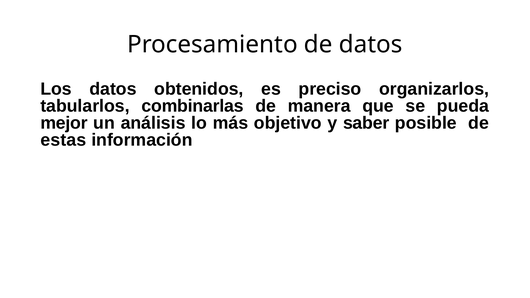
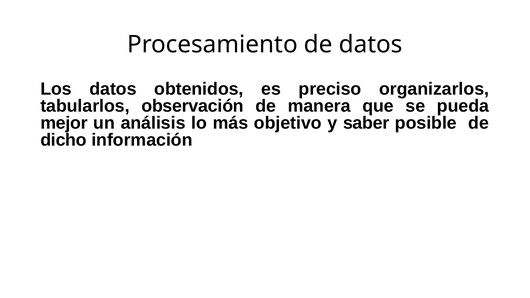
combinarlas: combinarlas -> observación (193, 106)
estas: estas -> dicho (64, 140)
